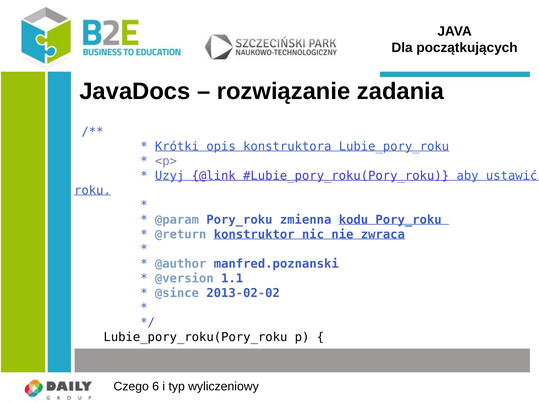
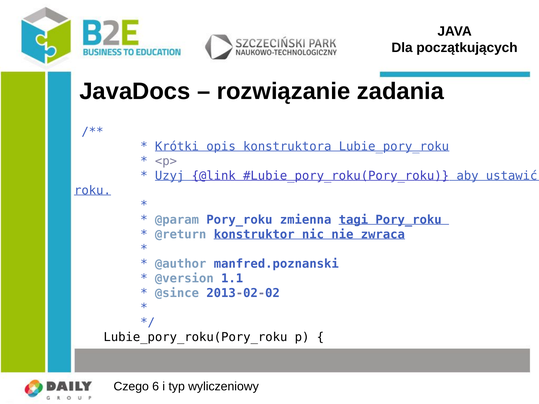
kodu: kodu -> tagi (353, 220)
